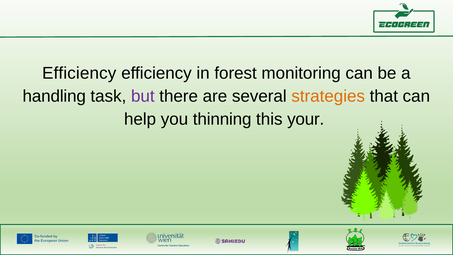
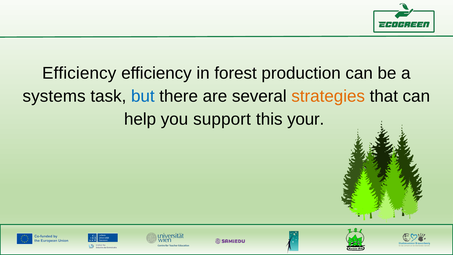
monitoring: monitoring -> production (301, 73)
handling: handling -> systems (54, 96)
but colour: purple -> blue (143, 96)
thinning: thinning -> support (222, 119)
